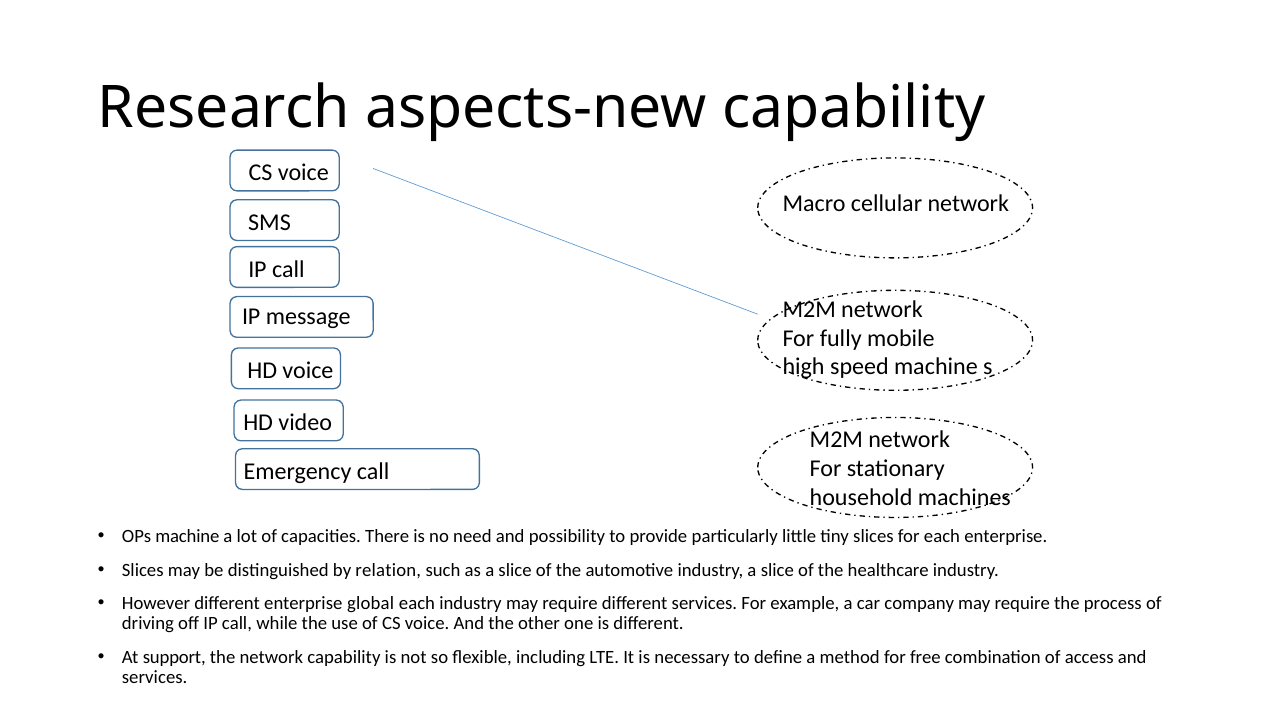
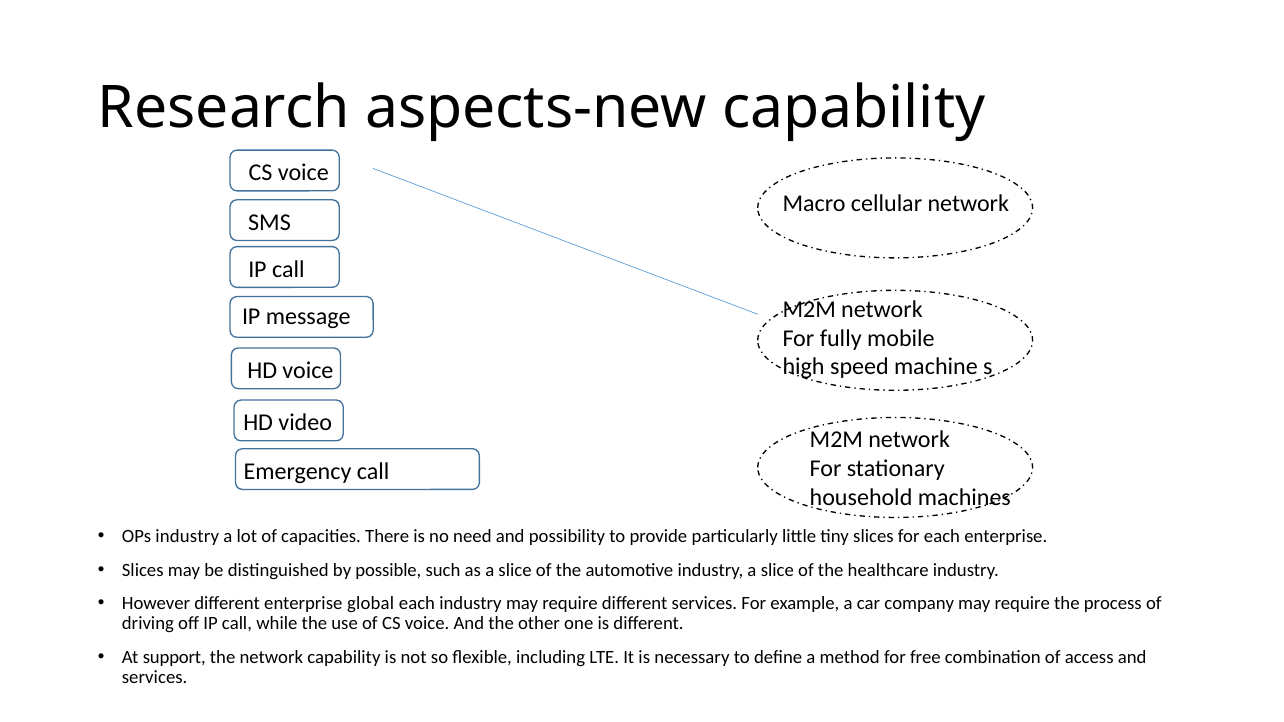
OPs machine: machine -> industry (187, 536)
relation: relation -> possible (388, 570)
